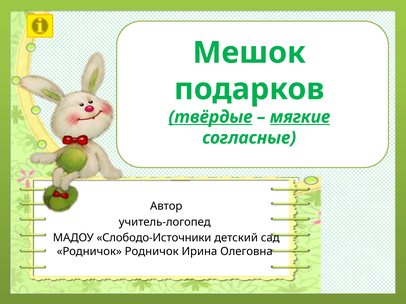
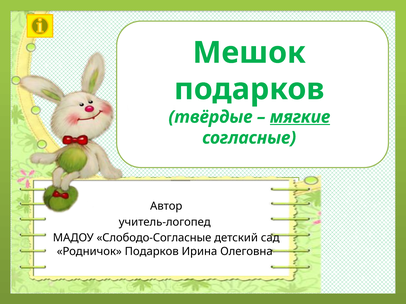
твёрдые underline: present -> none (210, 117)
Слободо-Источники: Слободо-Источники -> Слободо-Согласные (154, 238)
Родничок Родничок: Родничок -> Подарков (152, 252)
